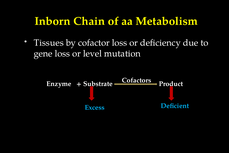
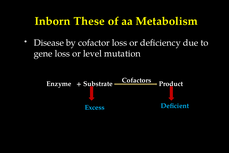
Chain: Chain -> These (89, 21)
Tissues: Tissues -> Disease (49, 43)
